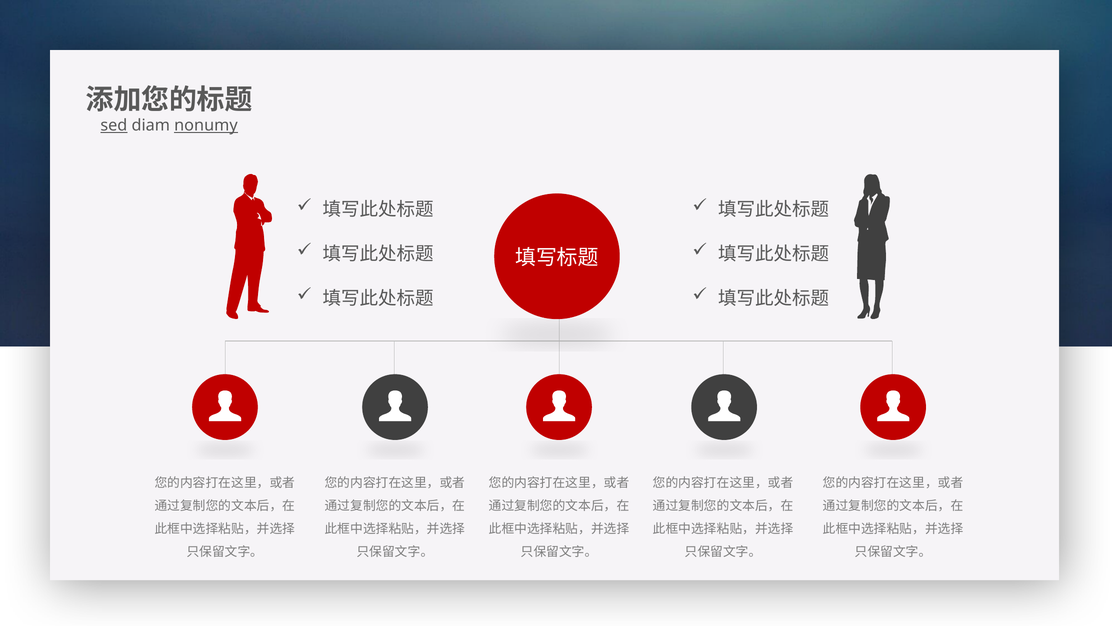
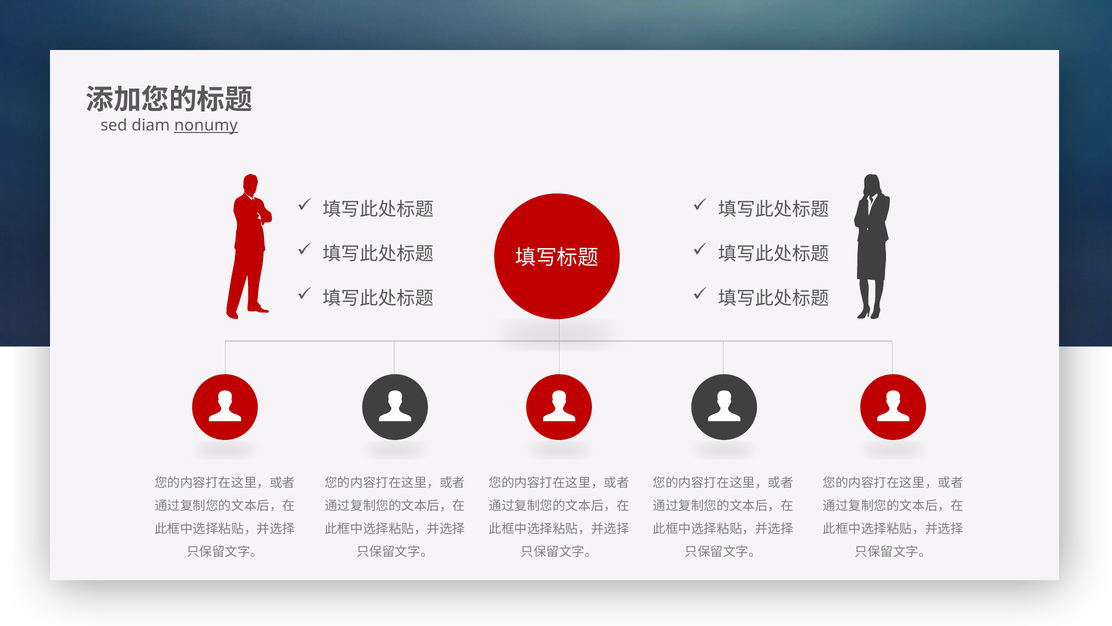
sed underline: present -> none (114, 125)
